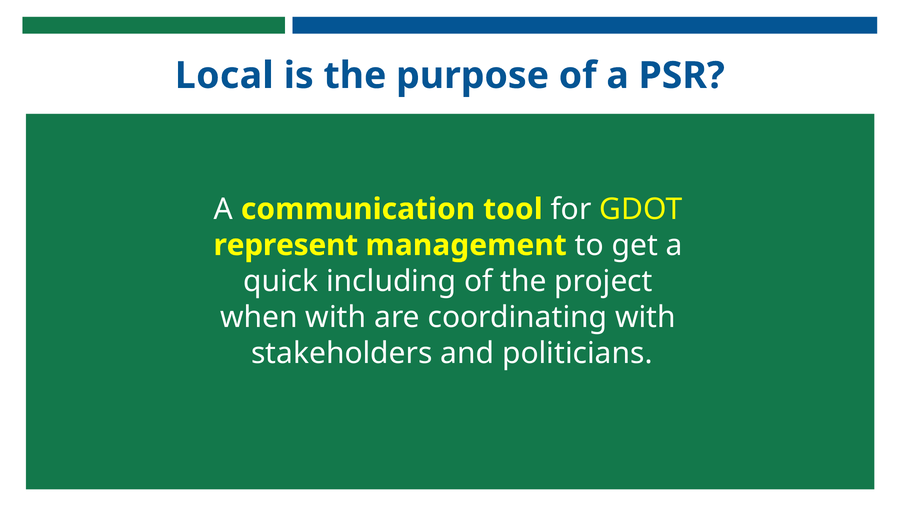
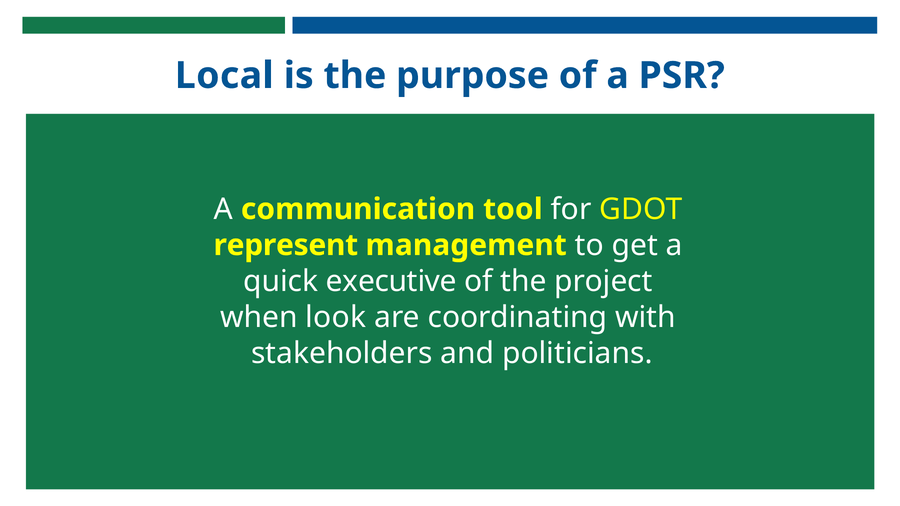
including: including -> executive (391, 281)
when with: with -> look (336, 317)
